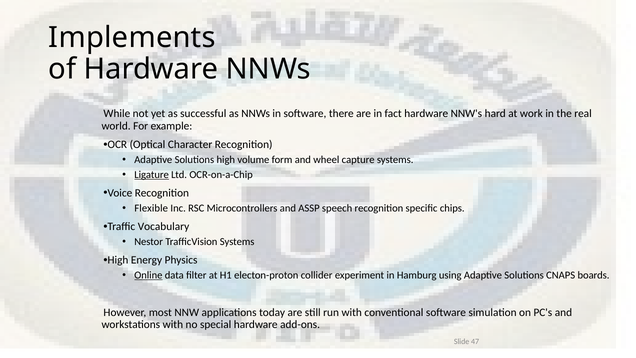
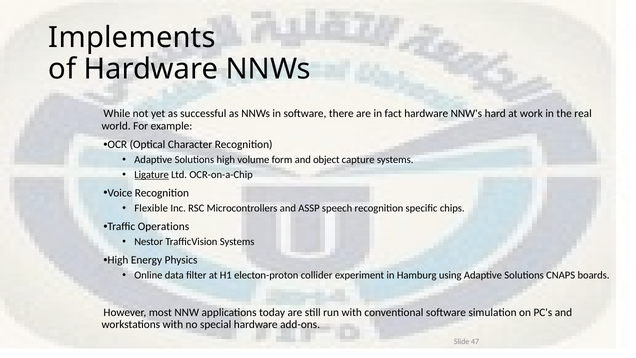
wheel: wheel -> object (326, 160)
Vocabulary: Vocabulary -> Operations (163, 226)
Online underline: present -> none (148, 275)
